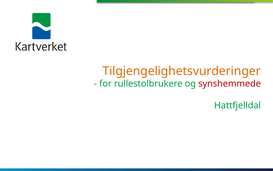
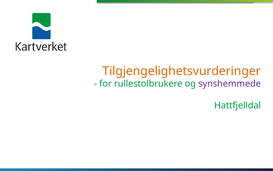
synshemmede colour: red -> purple (230, 83)
